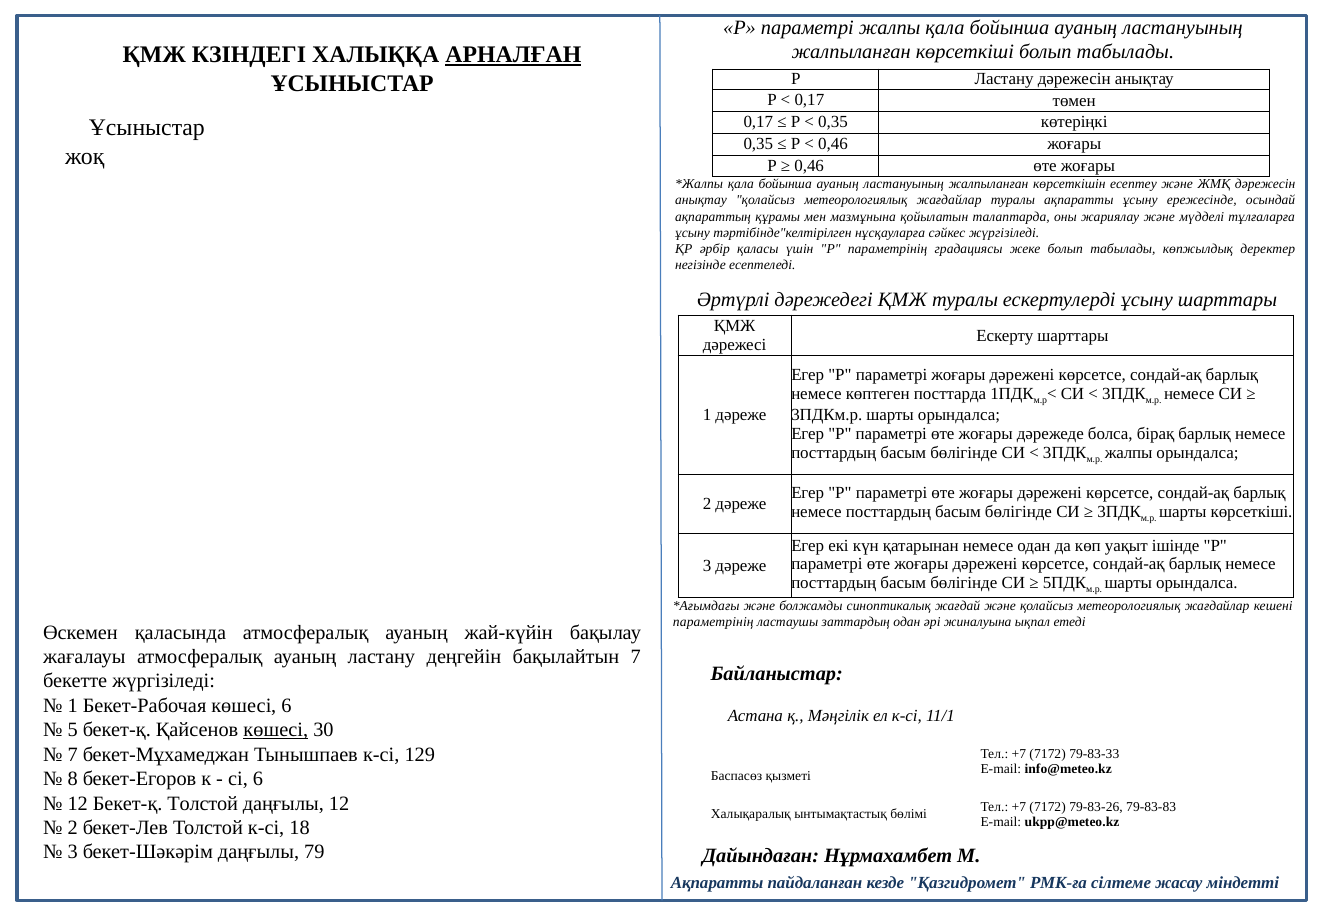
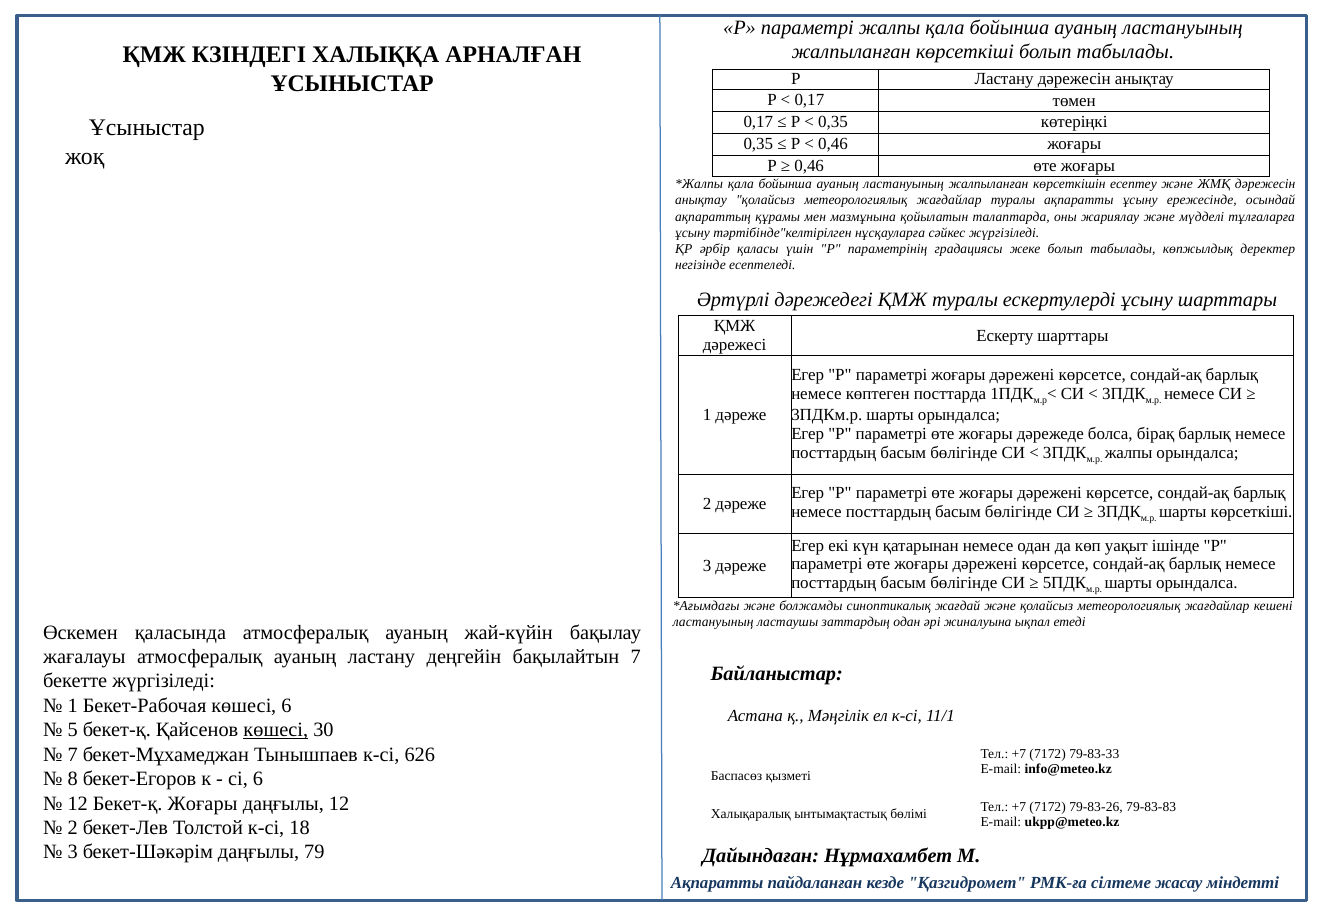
АРНАЛҒАН underline: present -> none (513, 55)
параметрінің: параметрінің -> ластануының (713, 623)
129: 129 -> 626 (420, 755)
Бекет-қ Толстой: Толстой -> Жоғары (203, 804)
